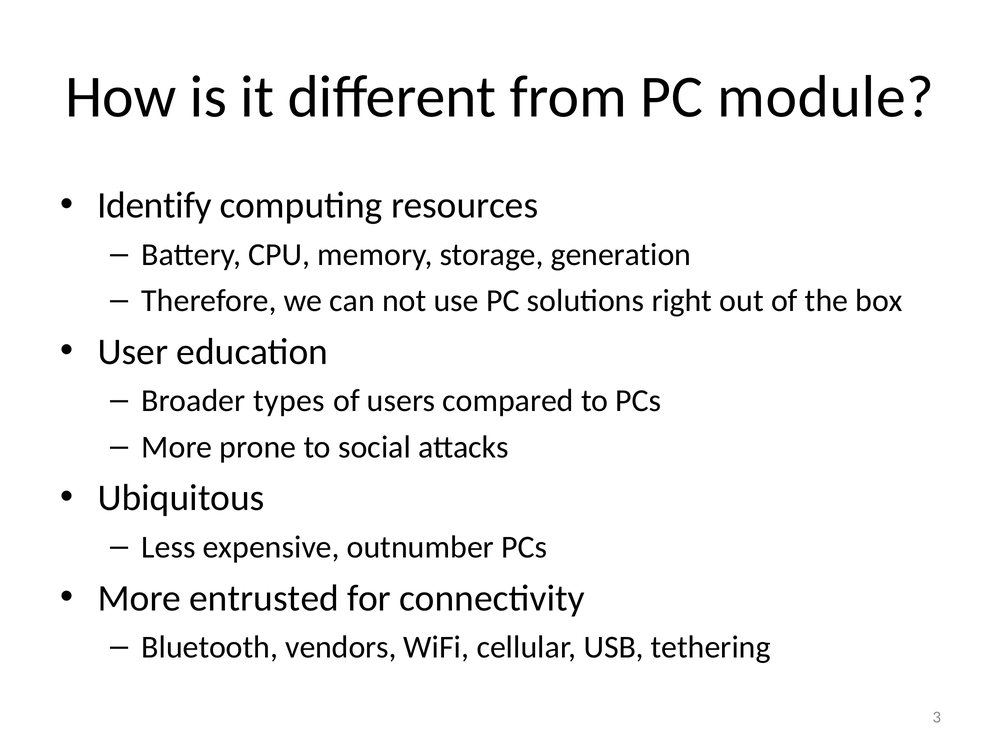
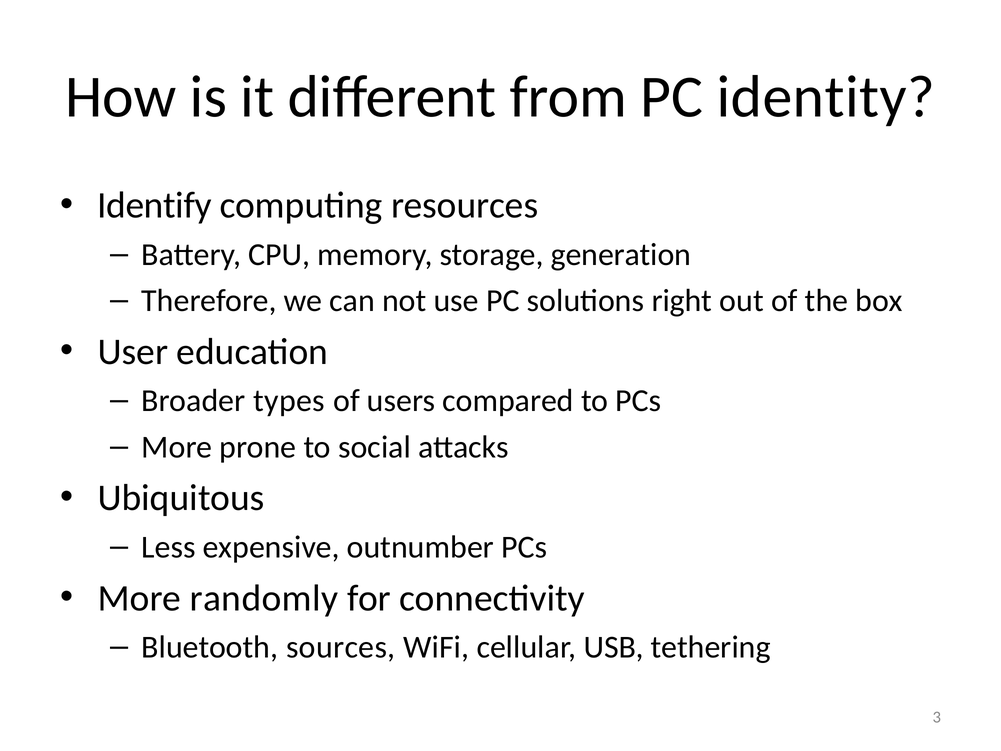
module: module -> identity (826, 97)
entrusted: entrusted -> randomly (264, 598)
vendors: vendors -> sources (341, 647)
